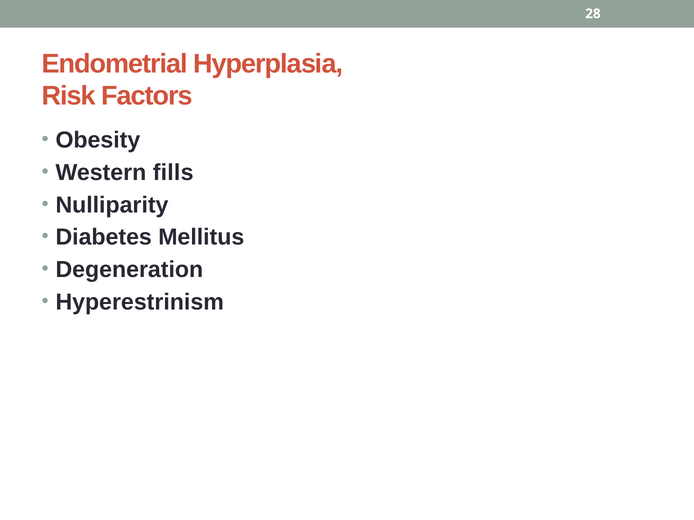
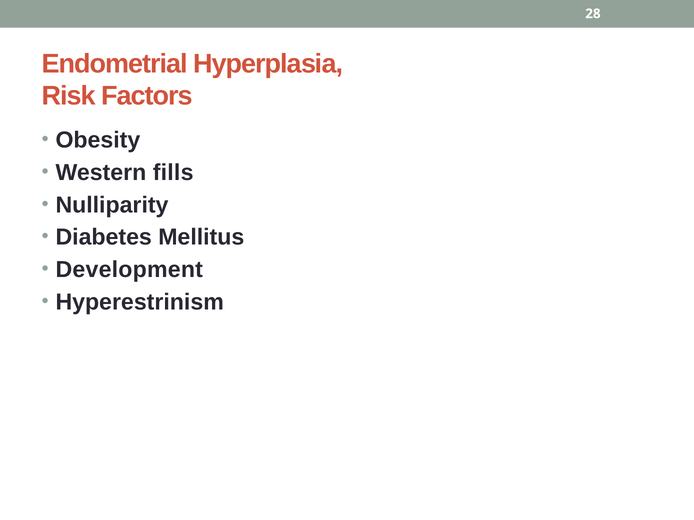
Degeneration: Degeneration -> Development (129, 270)
